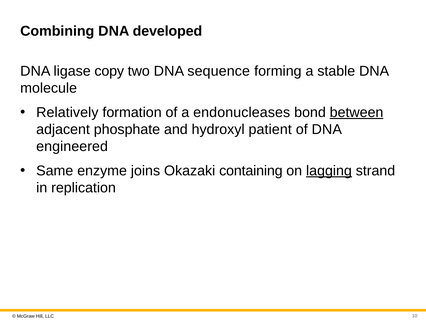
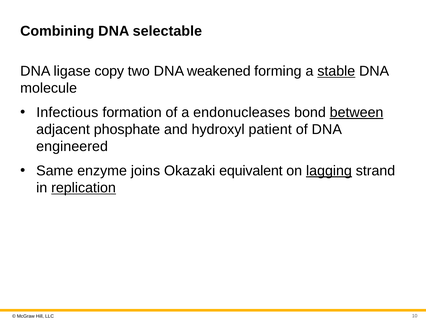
developed: developed -> selectable (167, 31)
sequence: sequence -> weakened (219, 71)
stable underline: none -> present (336, 71)
Relatively: Relatively -> Infectious (67, 112)
containing: containing -> equivalent (251, 171)
replication underline: none -> present (84, 188)
